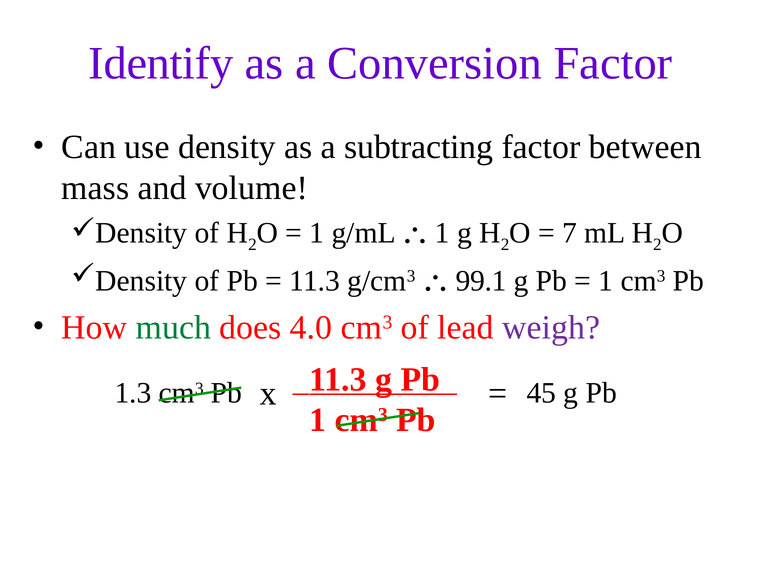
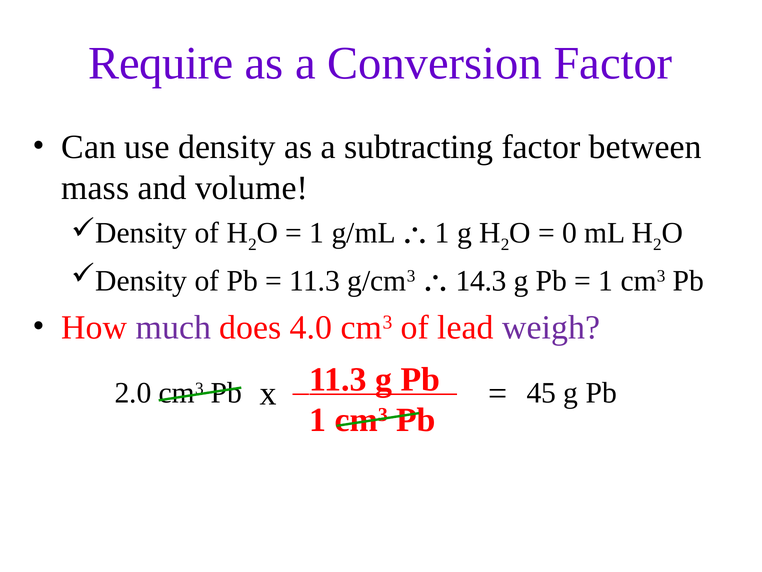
Identify: Identify -> Require (161, 64)
7: 7 -> 0 (570, 233)
99.1: 99.1 -> 14.3 (481, 281)
much colour: green -> purple (173, 327)
1.3: 1.3 -> 2.0 (133, 393)
